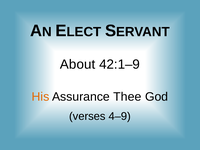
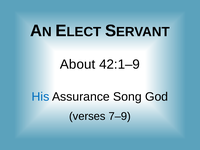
His colour: orange -> blue (40, 97)
Thee: Thee -> Song (127, 97)
4–9: 4–9 -> 7–9 (120, 116)
